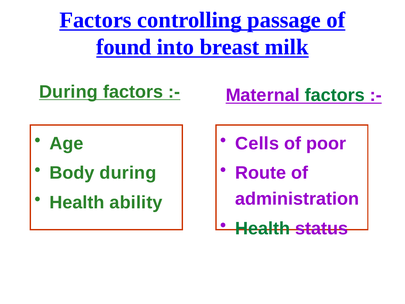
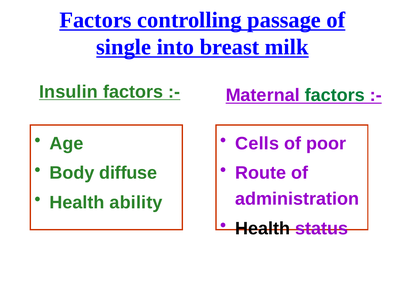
found: found -> single (124, 47)
During: During -> Insulin (68, 92)
Body during: during -> diffuse (128, 173)
Health colour: green -> black (263, 228)
